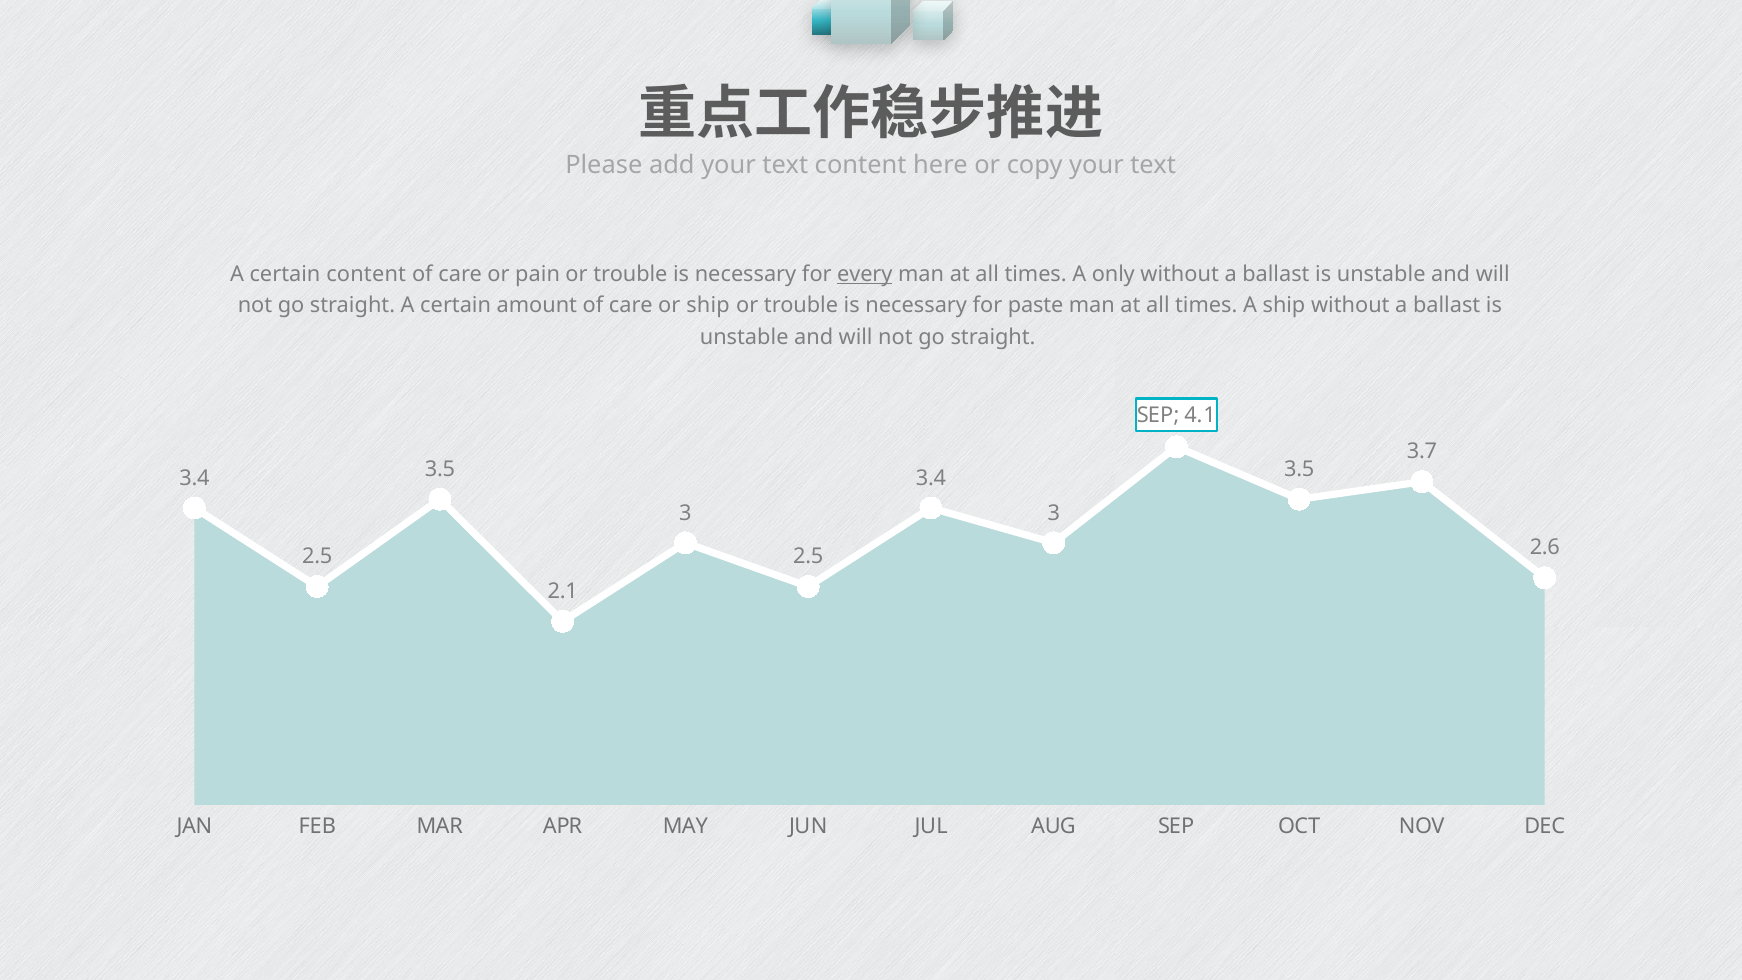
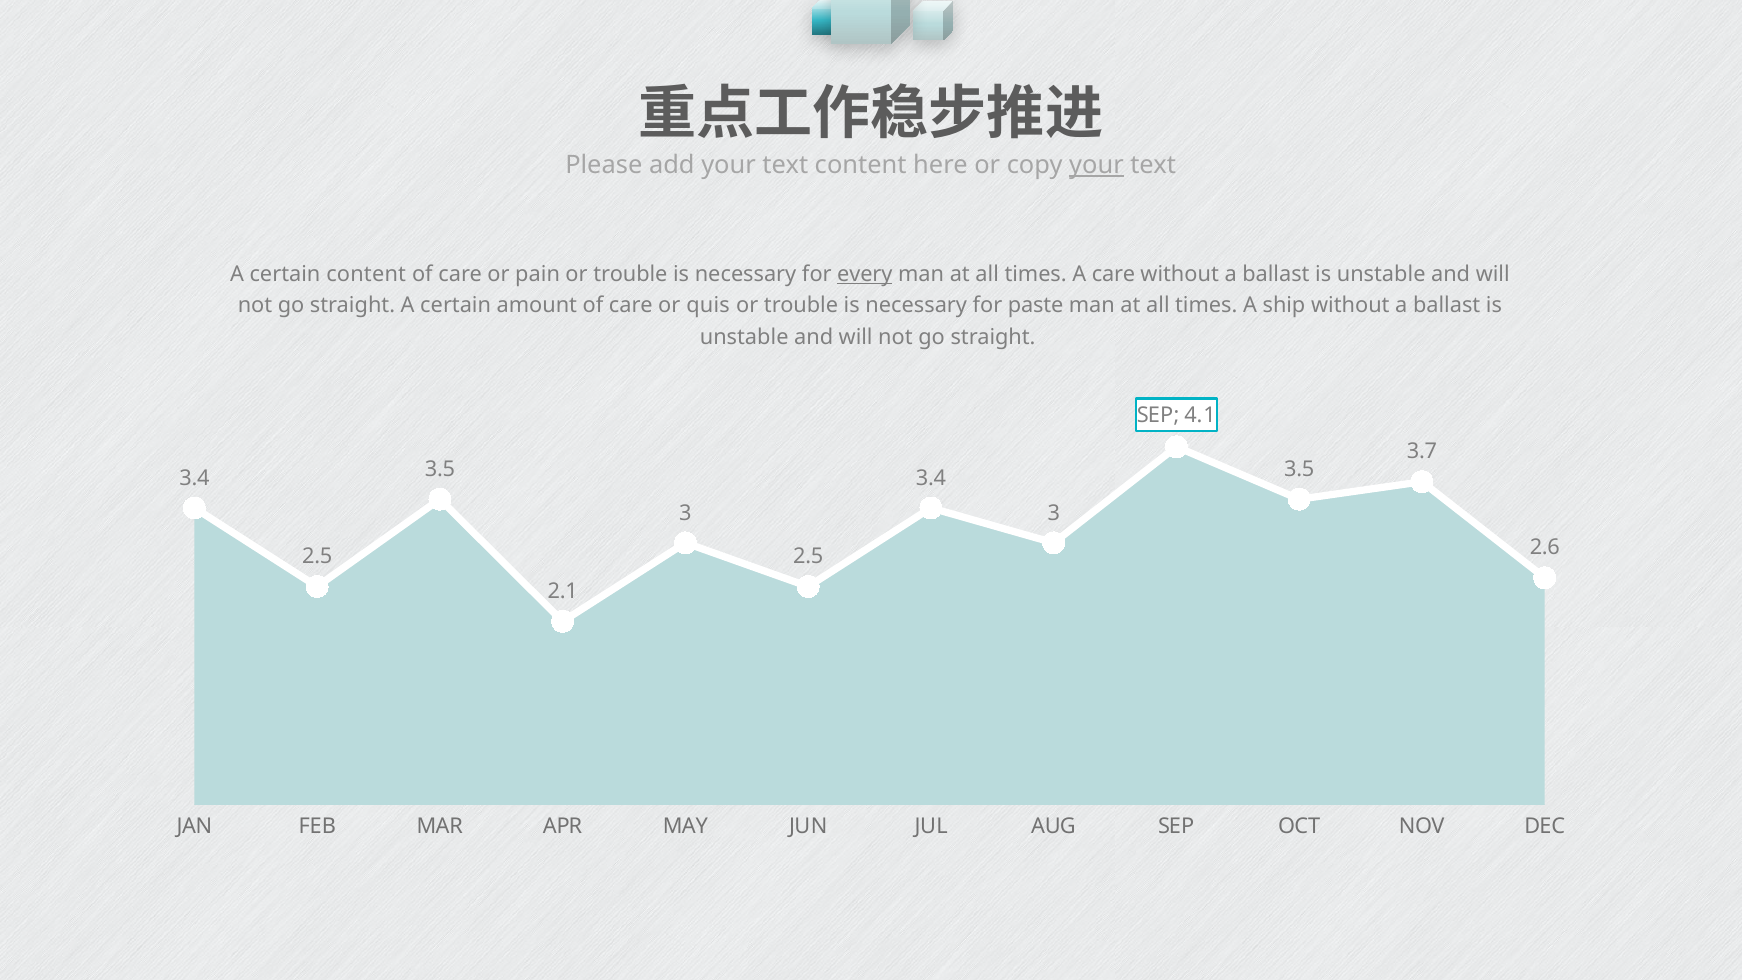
your underline: none -> present (1097, 165)
A only: only -> care (1113, 274)
or ship: ship -> quis (708, 306)
